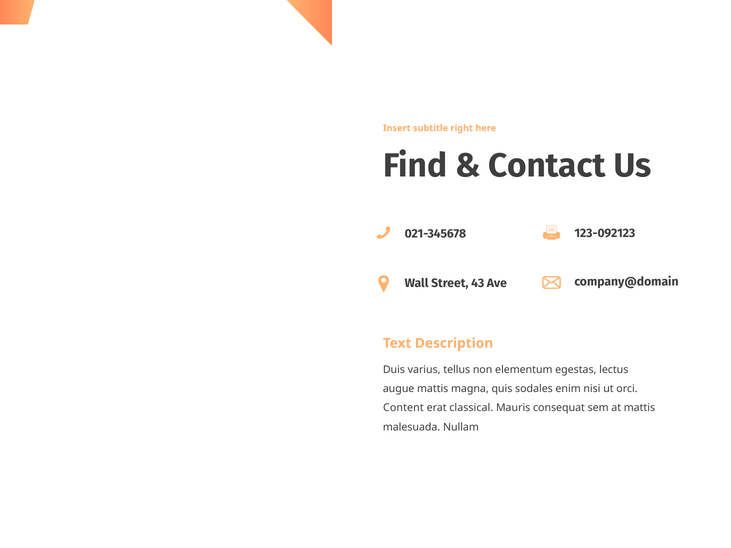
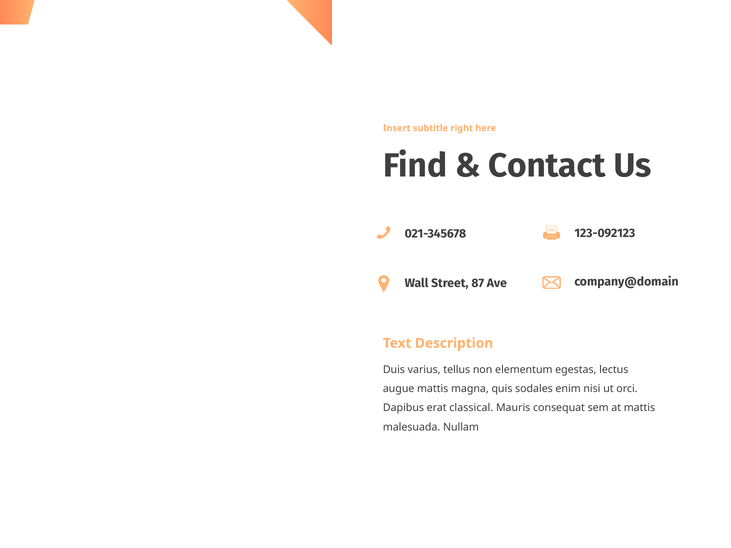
43: 43 -> 87 (478, 283)
Content: Content -> Dapibus (403, 408)
